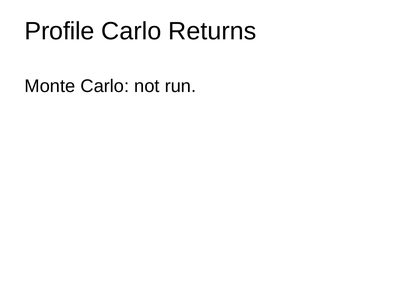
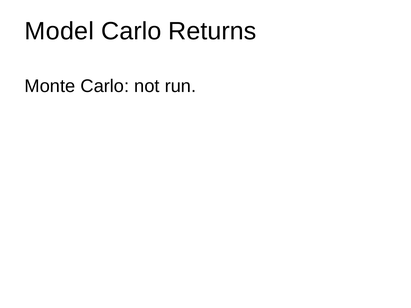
Profile: Profile -> Model (59, 31)
